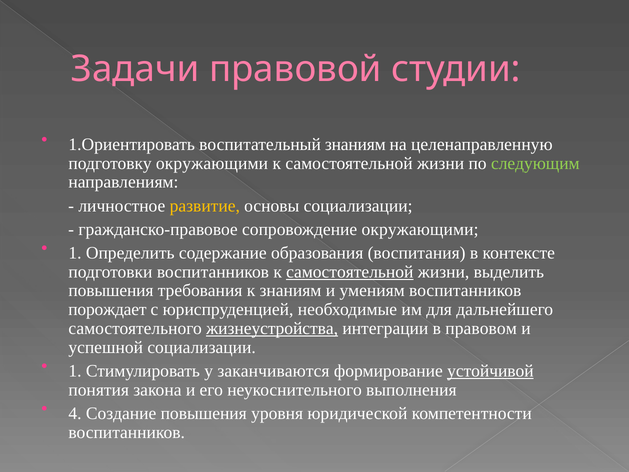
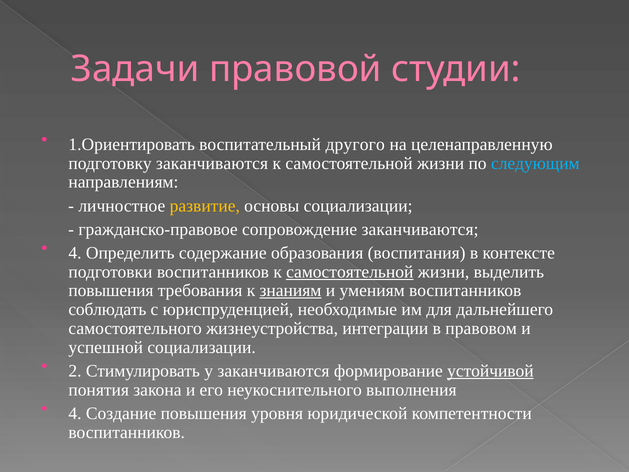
воспитательный знаниям: знаниям -> другого (355, 144)
подготовку окружающими: окружающими -> заканчиваются (212, 163)
следующим colour: light green -> light blue (535, 163)
сопровождение окружающими: окружающими -> заканчиваются (420, 229)
1: 1 -> 4 (75, 253)
знаниям underline: none -> present (290, 291)
порождает: порождает -> соблюдать (107, 309)
жизнеустройства underline: present -> none (272, 328)
1: 1 -> 2 (75, 371)
